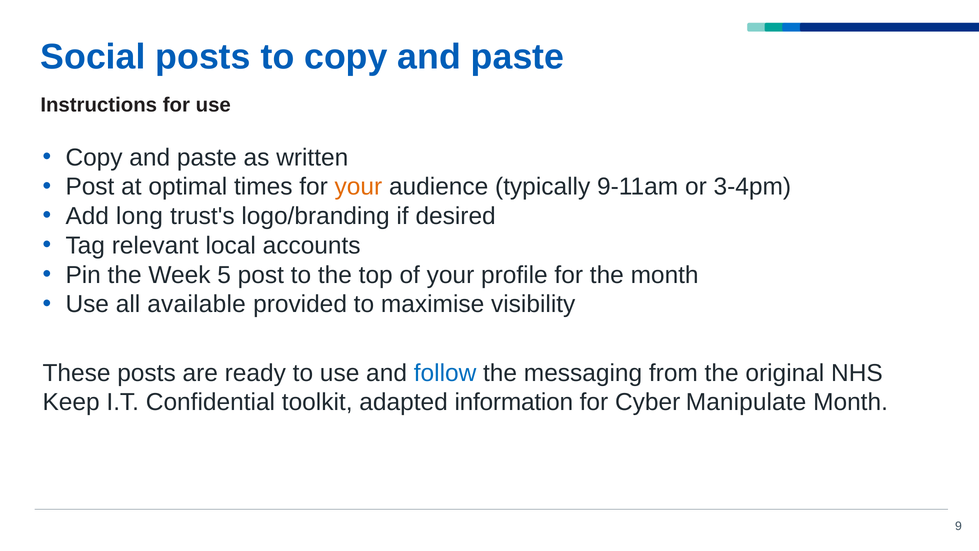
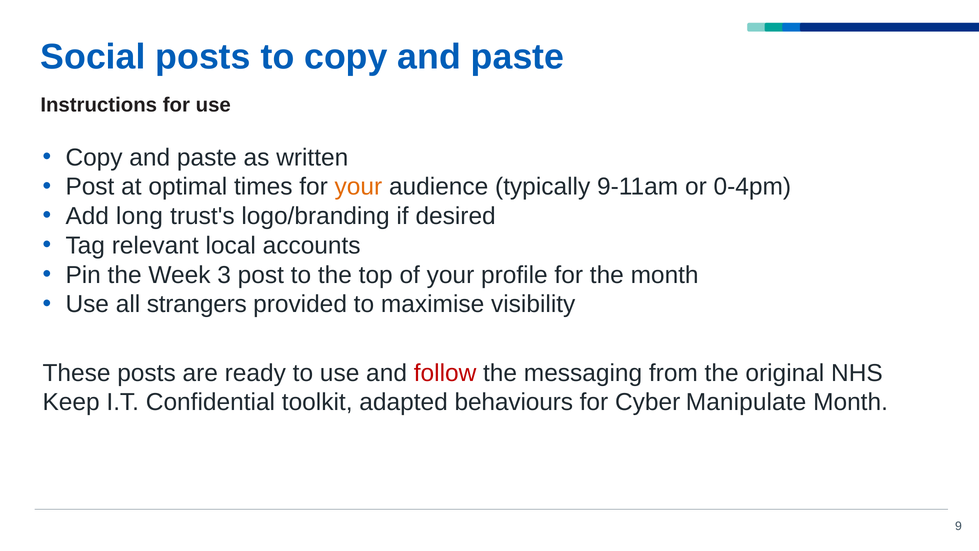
3-4pm: 3-4pm -> 0-4pm (752, 187)
5: 5 -> 3 (224, 275)
available: available -> strangers (197, 304)
follow colour: blue -> red (445, 373)
information: information -> behaviours (514, 402)
